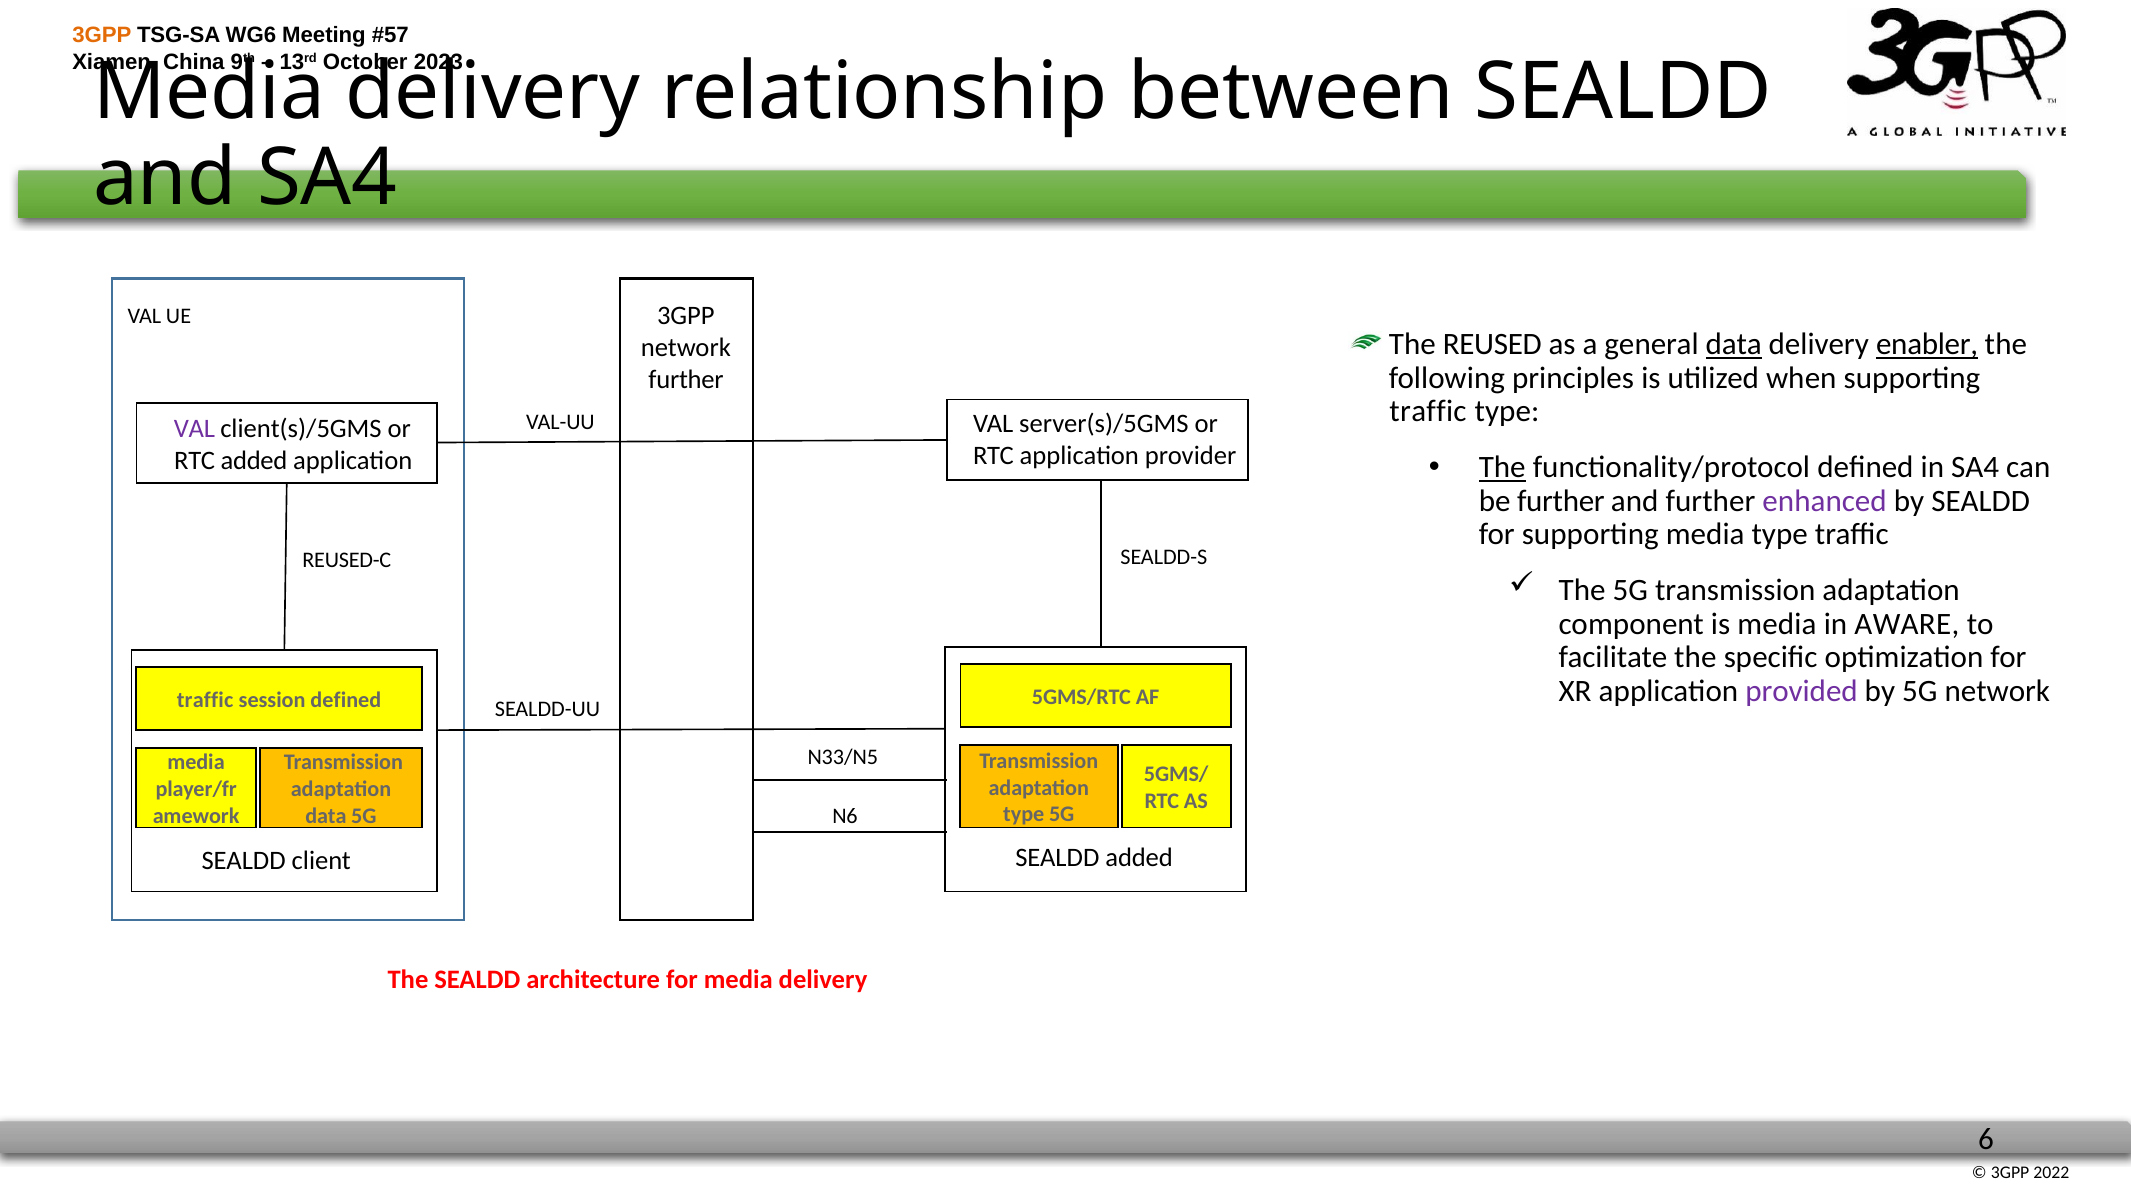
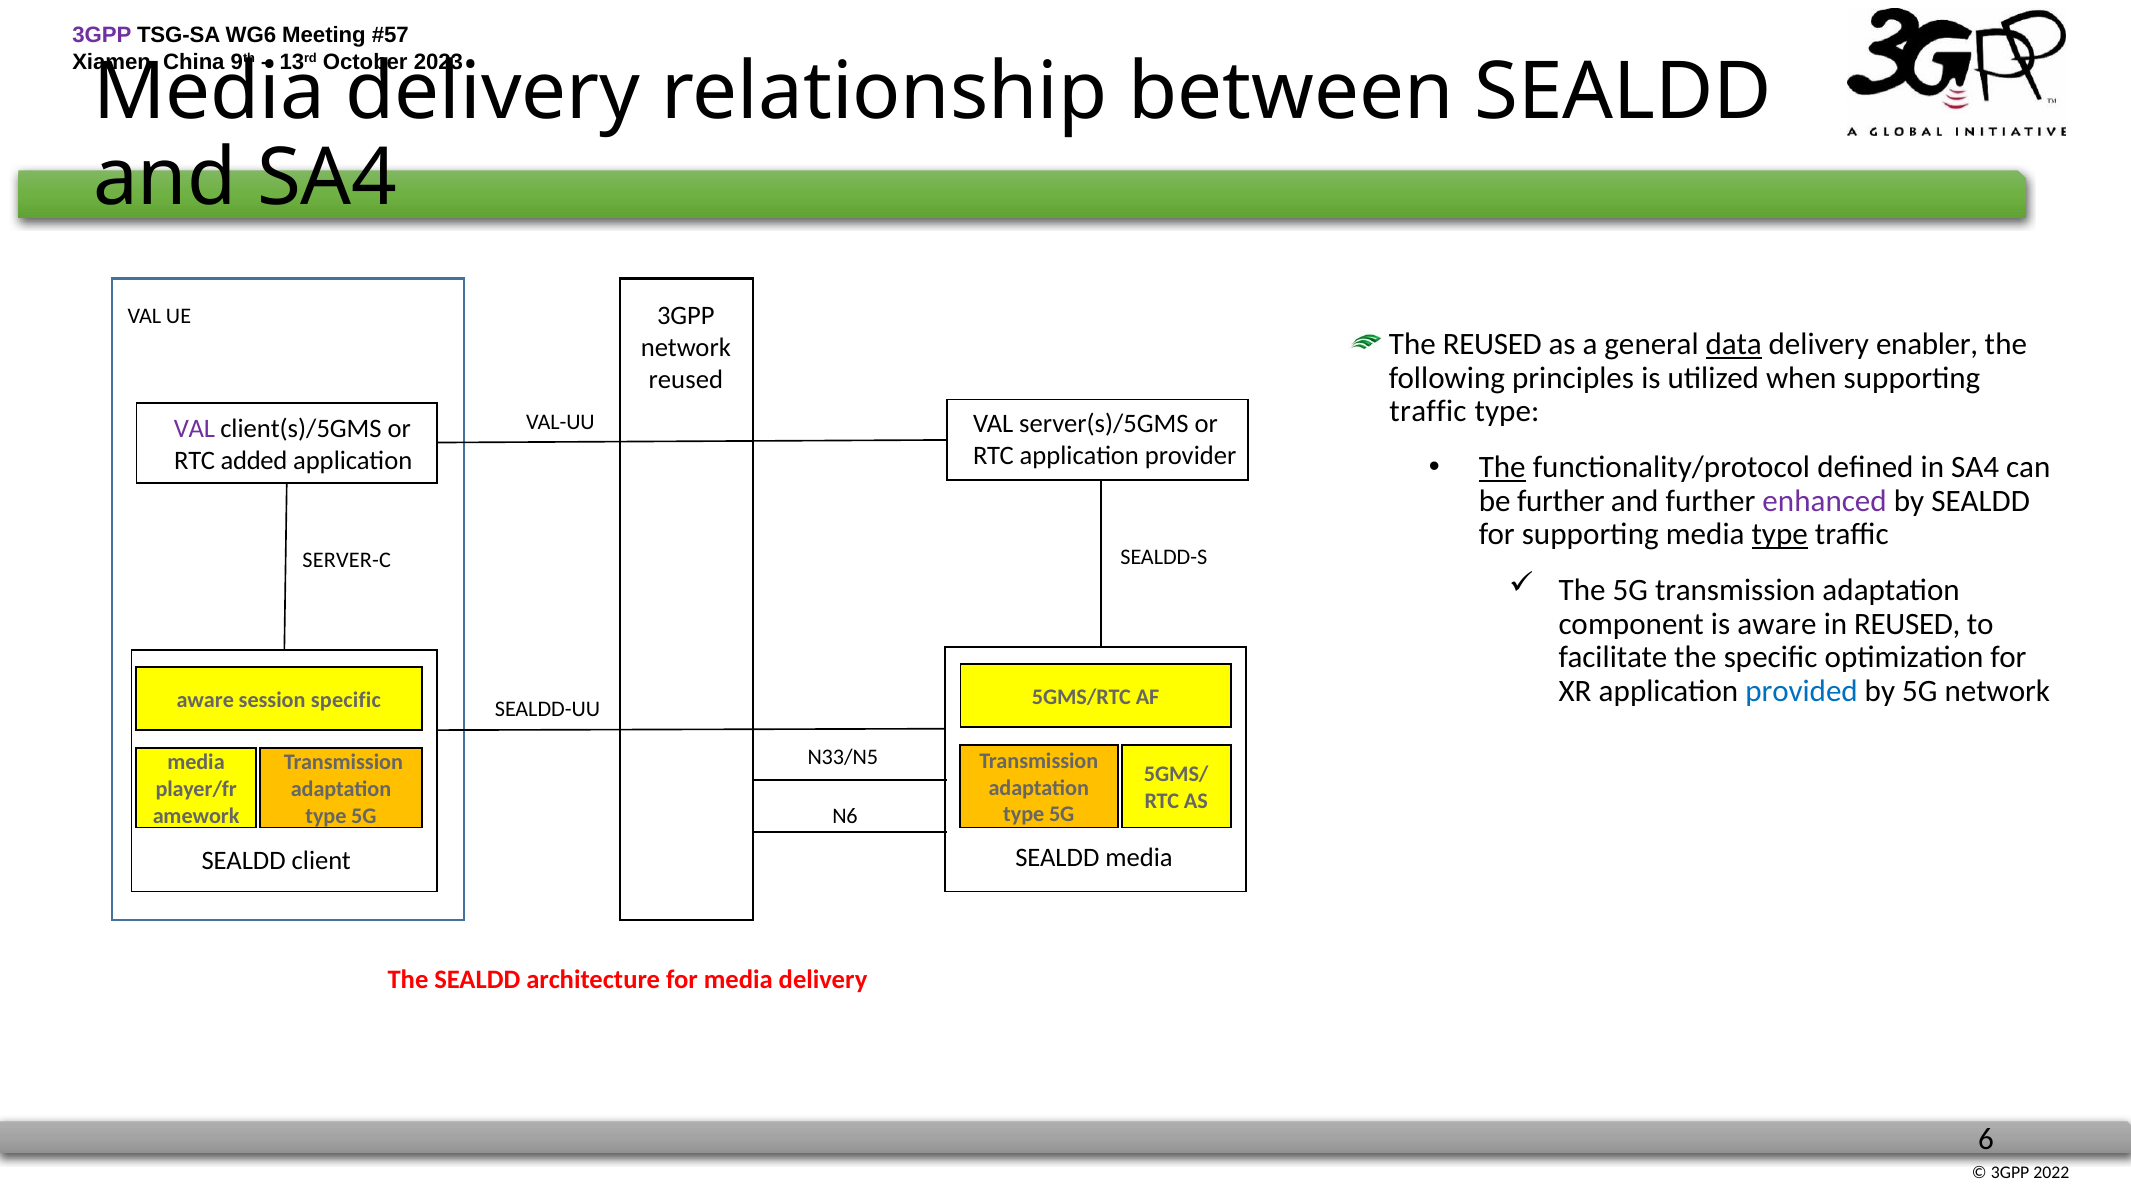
3GPP colour: orange -> purple (102, 35)
enabler underline: present -> none (1927, 344)
further: further -> reused (686, 379)
type underline: none -> present (1780, 534)
REUSED-C: REUSED-C -> SERVER-C (347, 560)
is media: media -> aware (1777, 624)
in AWARE: AWARE -> REUSED (1907, 624)
provided colour: purple -> blue (1802, 691)
traffic: traffic -> aware (205, 700)
session defined: defined -> specific (346, 700)
data: data -> type (326, 816)
SEALDD added: added -> media (1139, 857)
